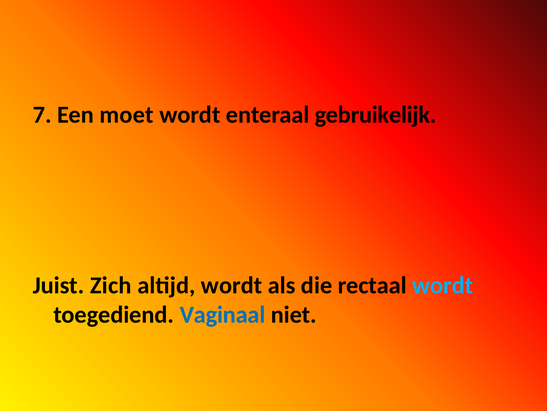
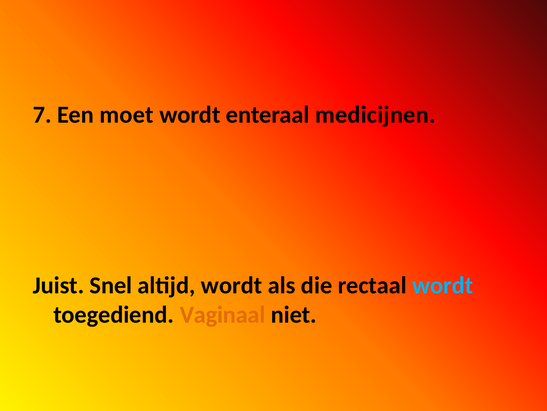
gebruikelijk: gebruikelijk -> medicijnen (375, 115)
Zich: Zich -> Snel (111, 285)
Vaginaal colour: blue -> orange (223, 314)
